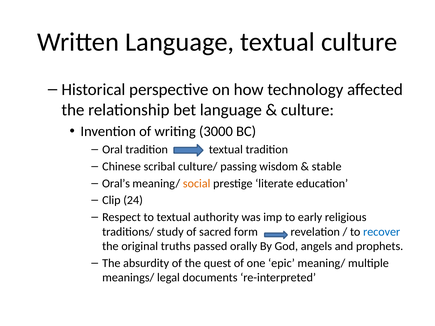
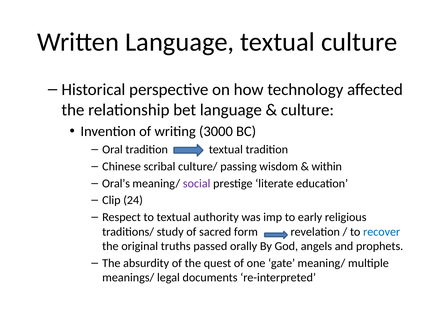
stable: stable -> within (327, 167)
social colour: orange -> purple (197, 184)
epic: epic -> gate (282, 263)
